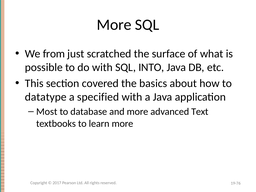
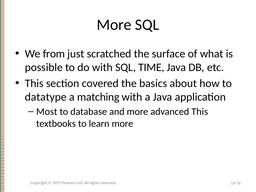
INTO: INTO -> TIME (151, 67)
specified: specified -> matching (98, 97)
advanced Text: Text -> This (200, 112)
